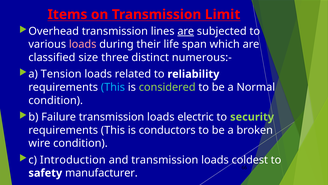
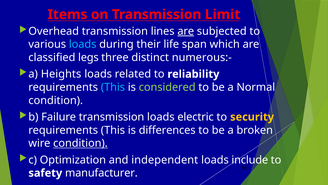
loads colour: pink -> light blue (83, 44)
size: size -> legs (88, 57)
Tension: Tension -> Heights (61, 74)
security colour: light green -> yellow (252, 117)
conductors: conductors -> differences (167, 130)
condition underline: none -> present (80, 143)
Introduction: Introduction -> Optimization (73, 159)
and transmission: transmission -> independent (165, 159)
coldest: coldest -> include (250, 159)
